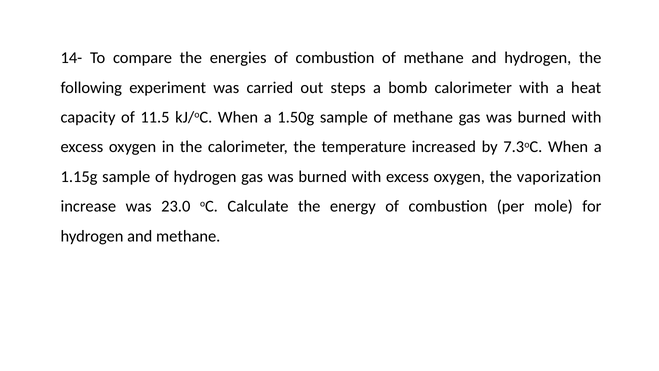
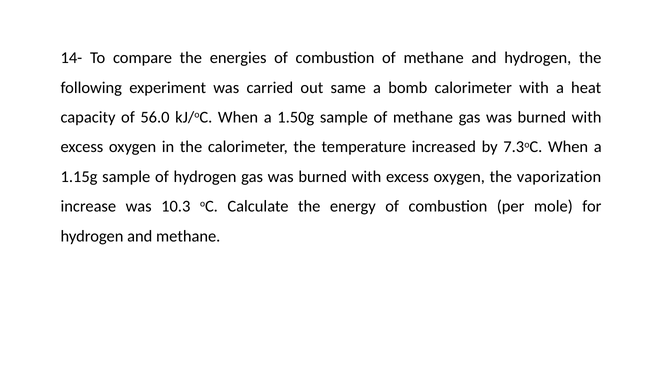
steps: steps -> same (348, 88)
11.5: 11.5 -> 56.0 (155, 117)
23.0: 23.0 -> 10.3 (176, 206)
